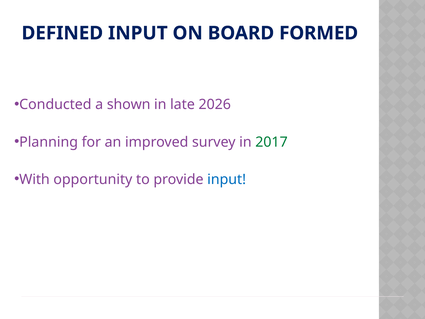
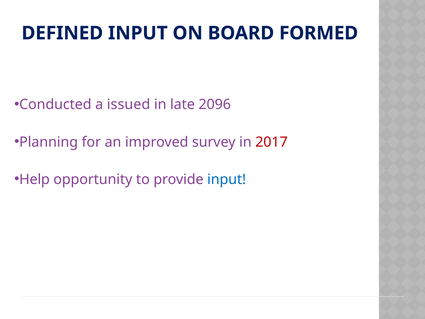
shown: shown -> issued (129, 104)
2026: 2026 -> 2096 (215, 104)
2017 colour: green -> red (271, 142)
With: With -> Help (34, 179)
